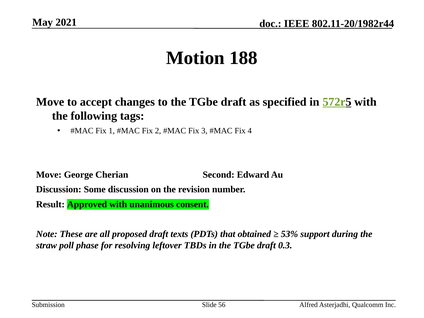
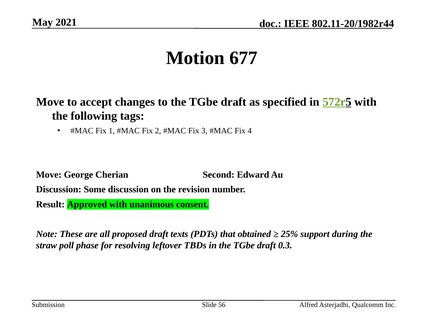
188: 188 -> 677 (244, 58)
53%: 53% -> 25% (289, 234)
